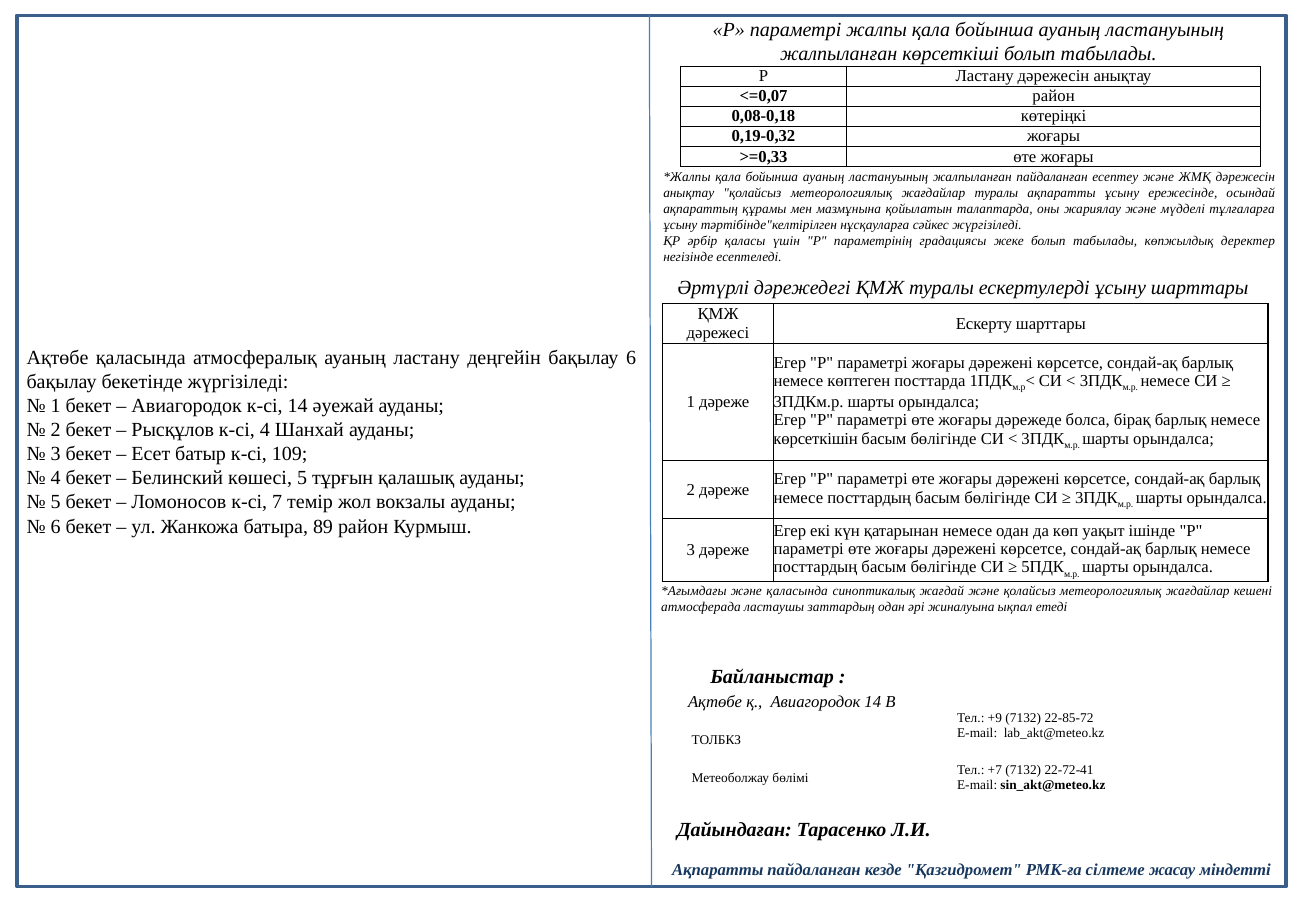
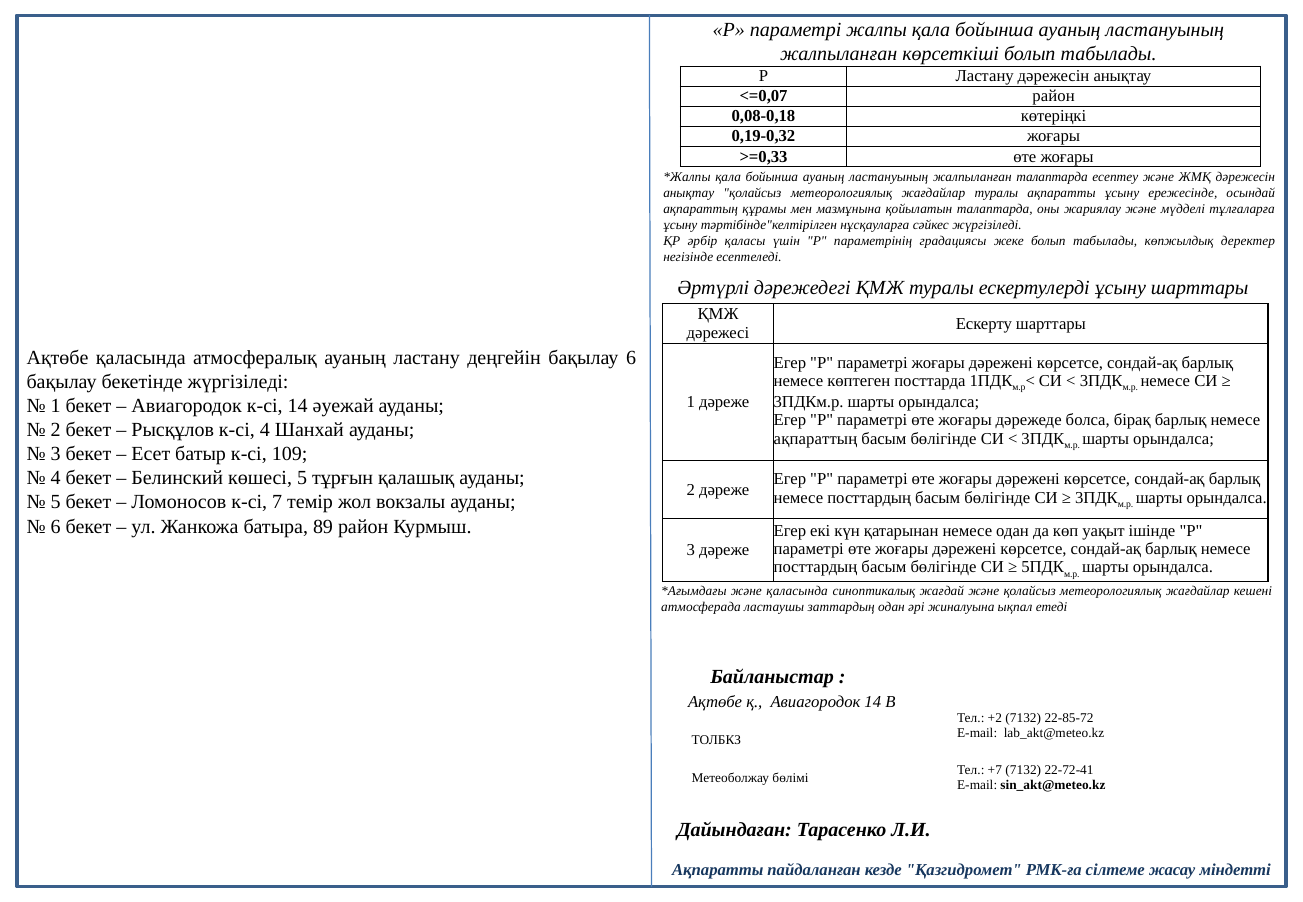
жалпыланған пайдаланған: пайдаланған -> талаптарда (1052, 177)
көрсеткішін: көрсеткішін -> ақпараттың (816, 439)
+9: +9 -> +2 (995, 718)
